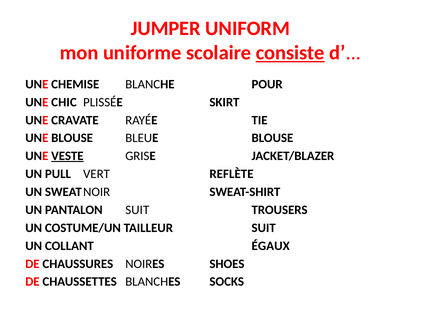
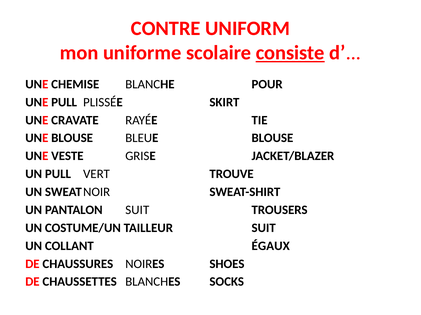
JUMPER: JUMPER -> CONTRE (166, 28)
UNE CHIC: CHIC -> PULL (64, 102)
VESTE underline: present -> none (67, 156)
REFLÈTE: REFLÈTE -> TROUVE (232, 174)
